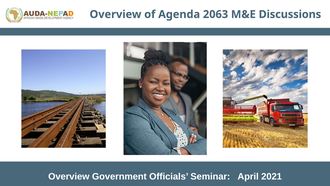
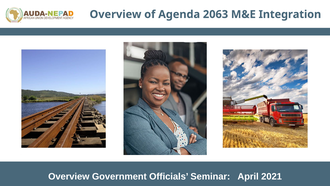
Discussions: Discussions -> Integration (290, 14)
